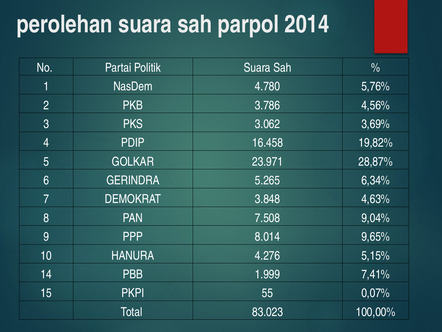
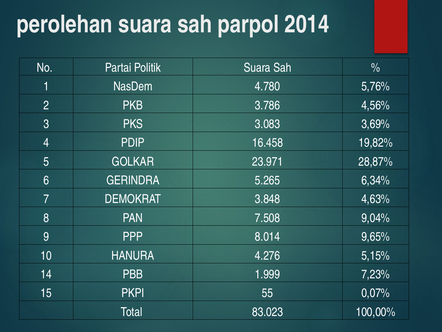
3.062: 3.062 -> 3.083 (268, 124)
7,41%: 7,41% -> 7,23% (376, 274)
